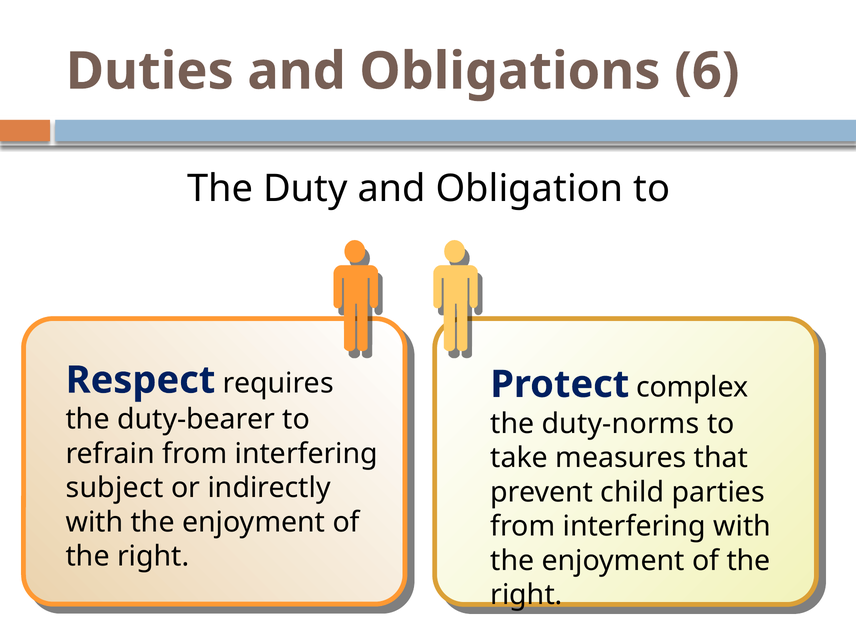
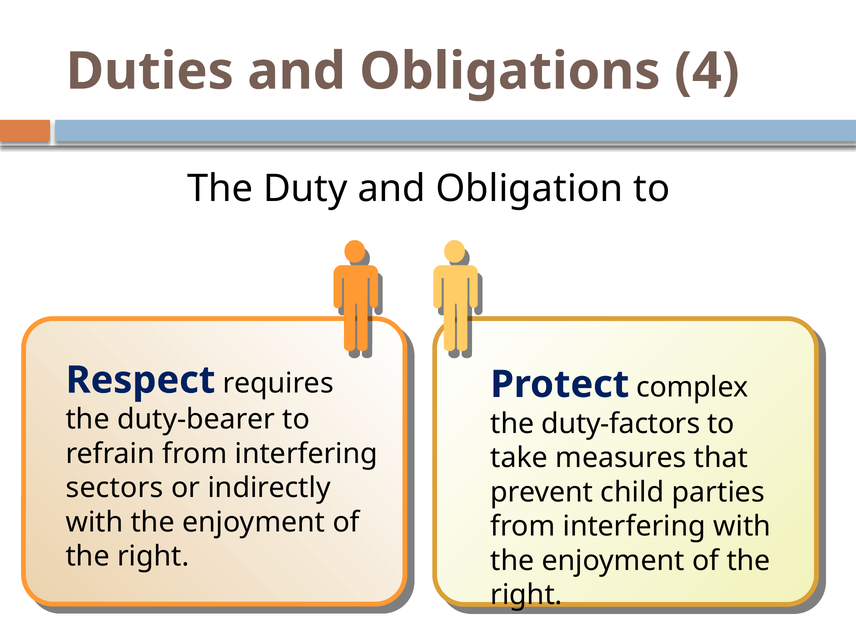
6: 6 -> 4 (707, 71)
duty-norms: duty-norms -> duty-factors (621, 424)
subject: subject -> sectors (115, 488)
